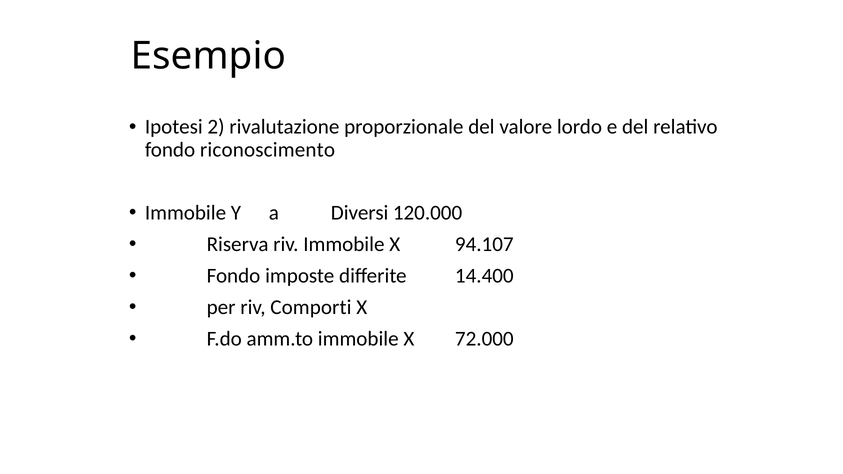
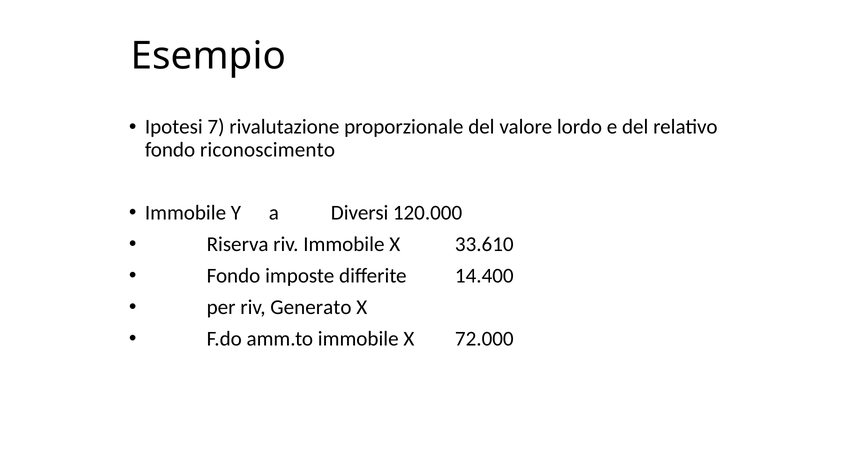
2: 2 -> 7 (216, 127)
94.107: 94.107 -> 33.610 (484, 244)
Comporti: Comporti -> Generato (311, 307)
